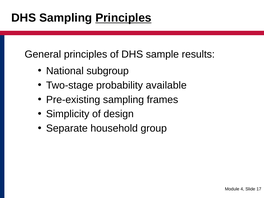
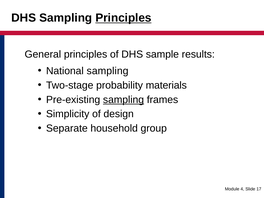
National subgroup: subgroup -> sampling (108, 71)
available: available -> materials (166, 85)
sampling underline: none -> present (123, 100)
